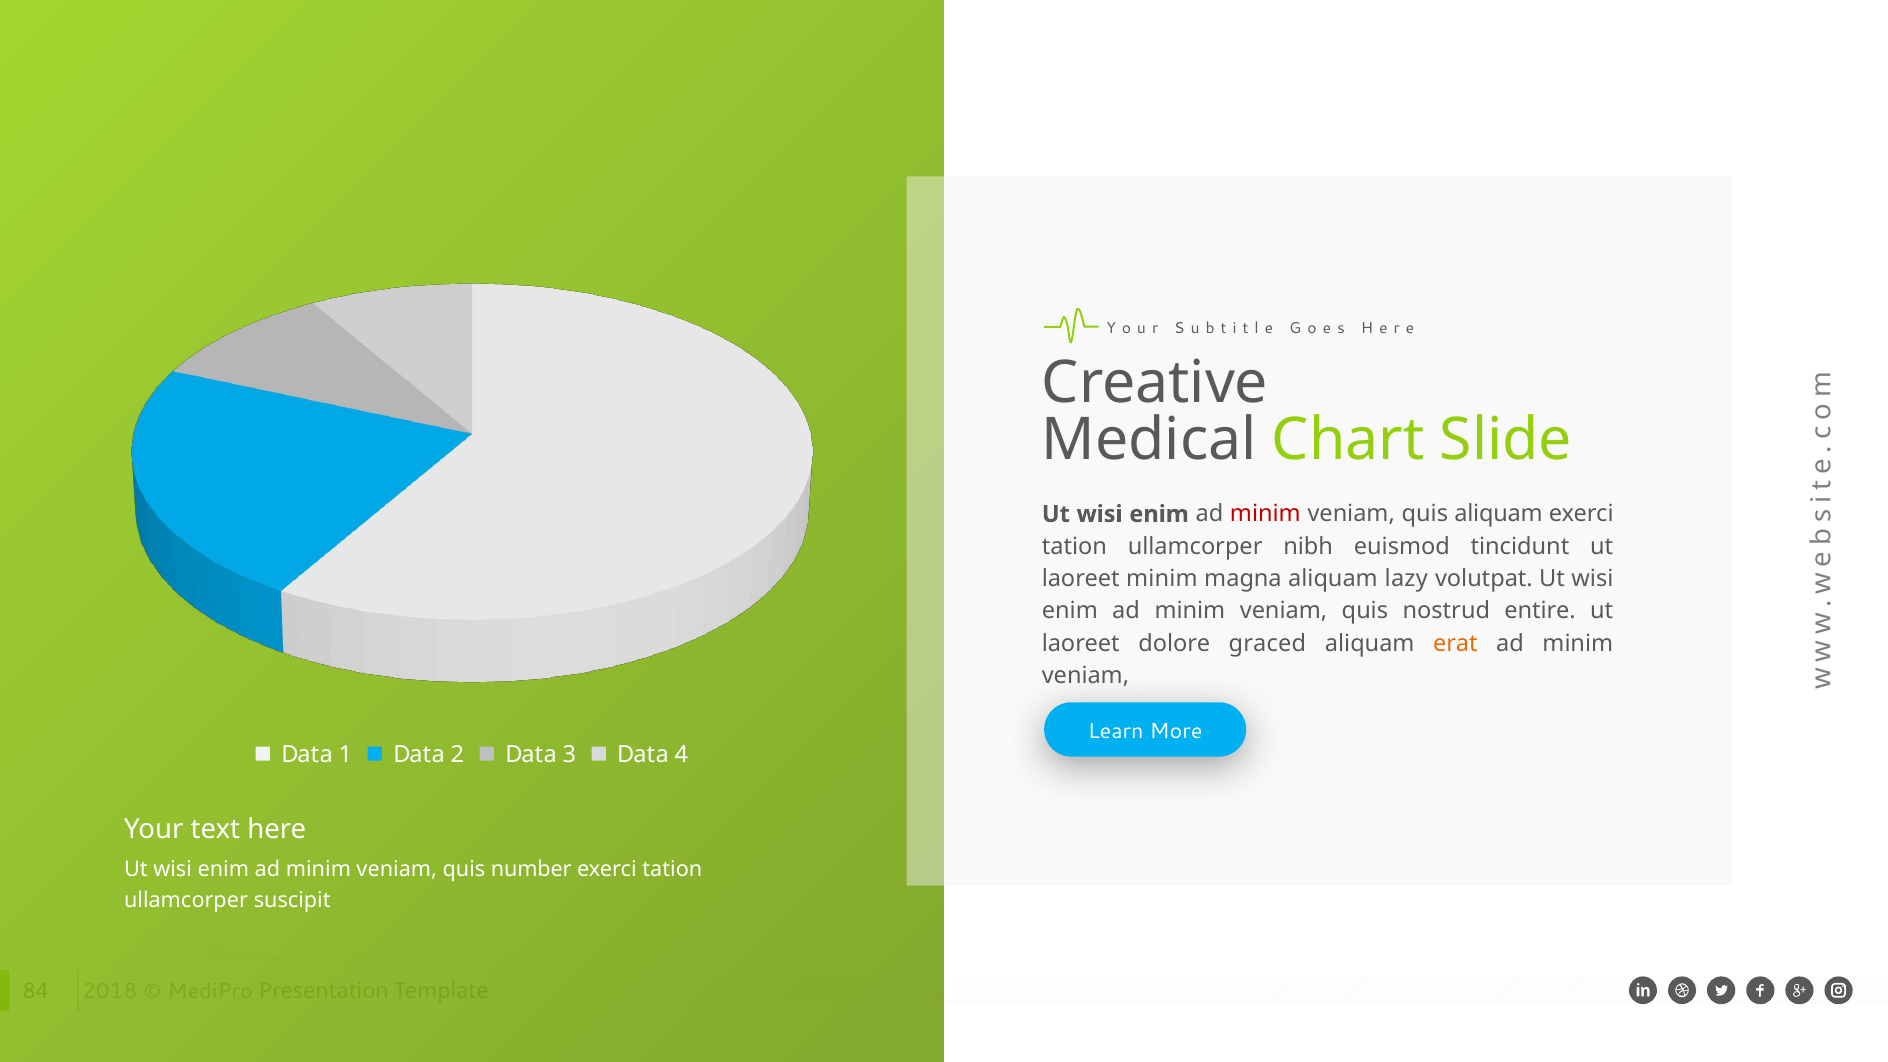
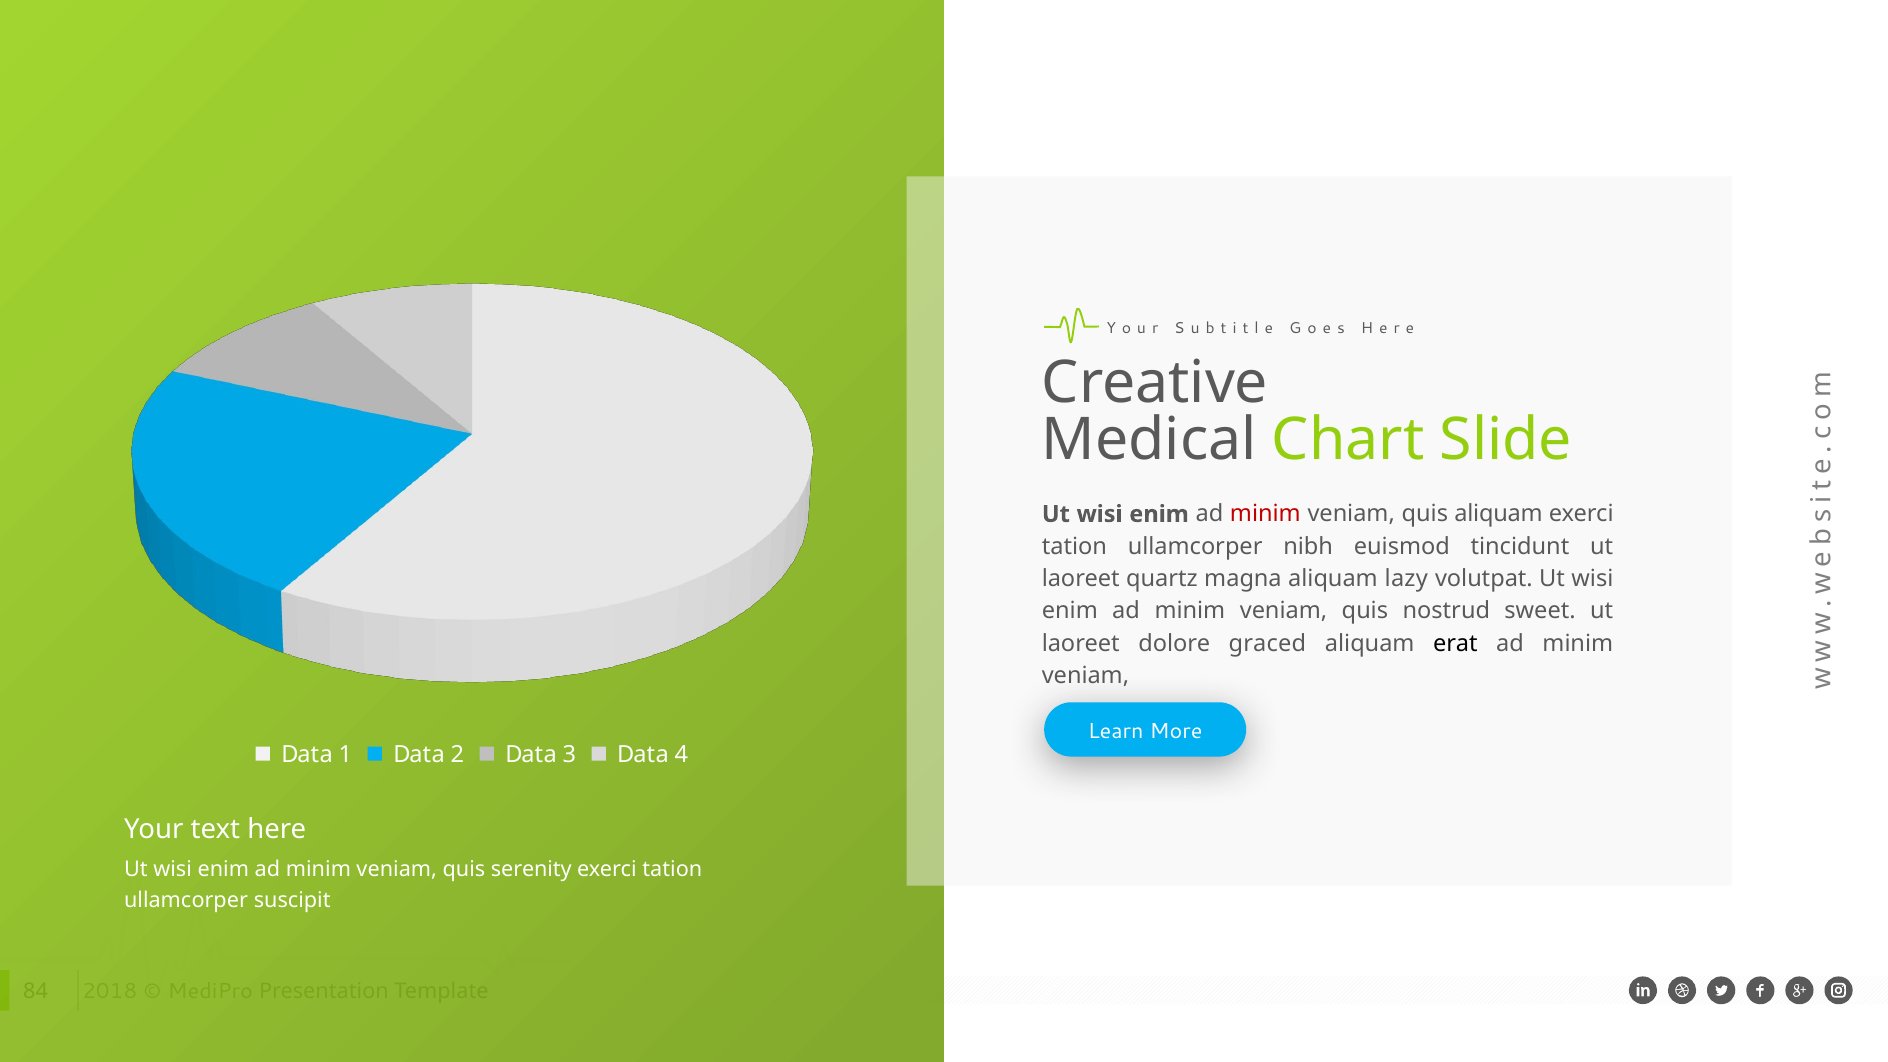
laoreet minim: minim -> quartz (1162, 579)
entire: entire -> sweet (1540, 611)
erat colour: orange -> black (1455, 643)
number: number -> serenity (531, 869)
